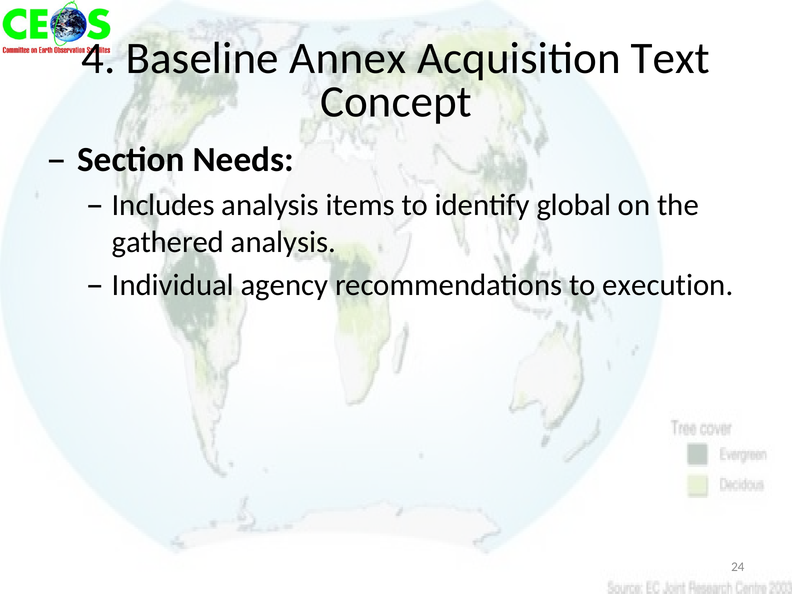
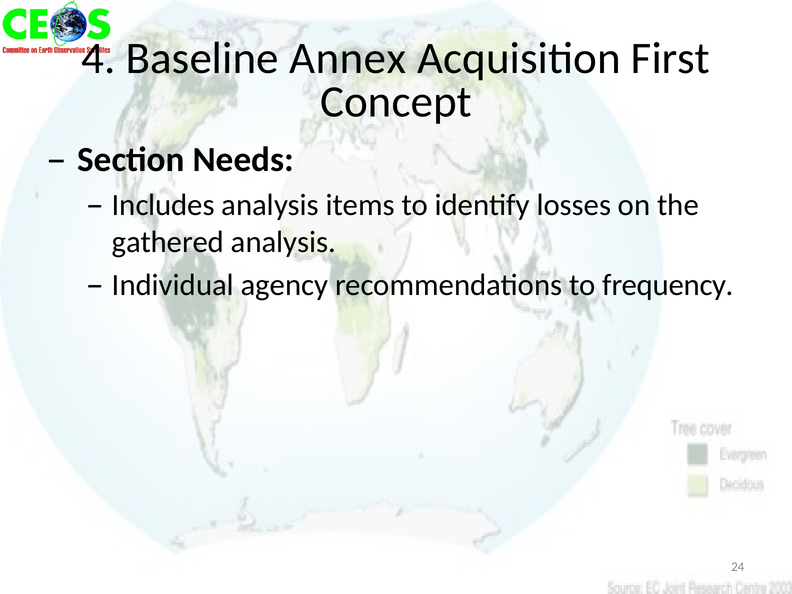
Text: Text -> First (670, 58)
global: global -> losses (574, 205)
execution: execution -> frequency (668, 285)
